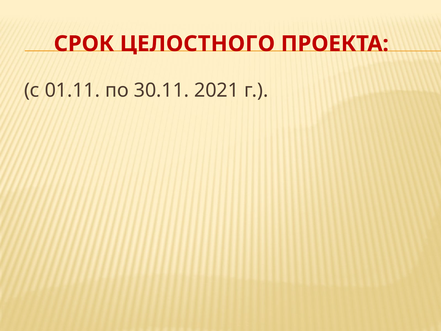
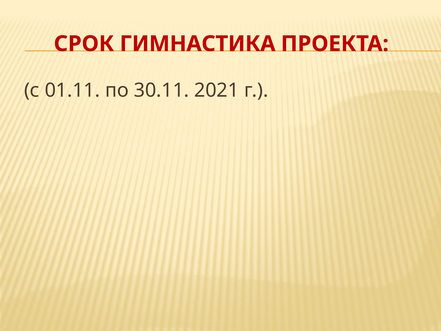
ЦЕЛОСТНОГО: ЦЕЛОСТНОГО -> ГИМНАСТИКА (198, 44)
